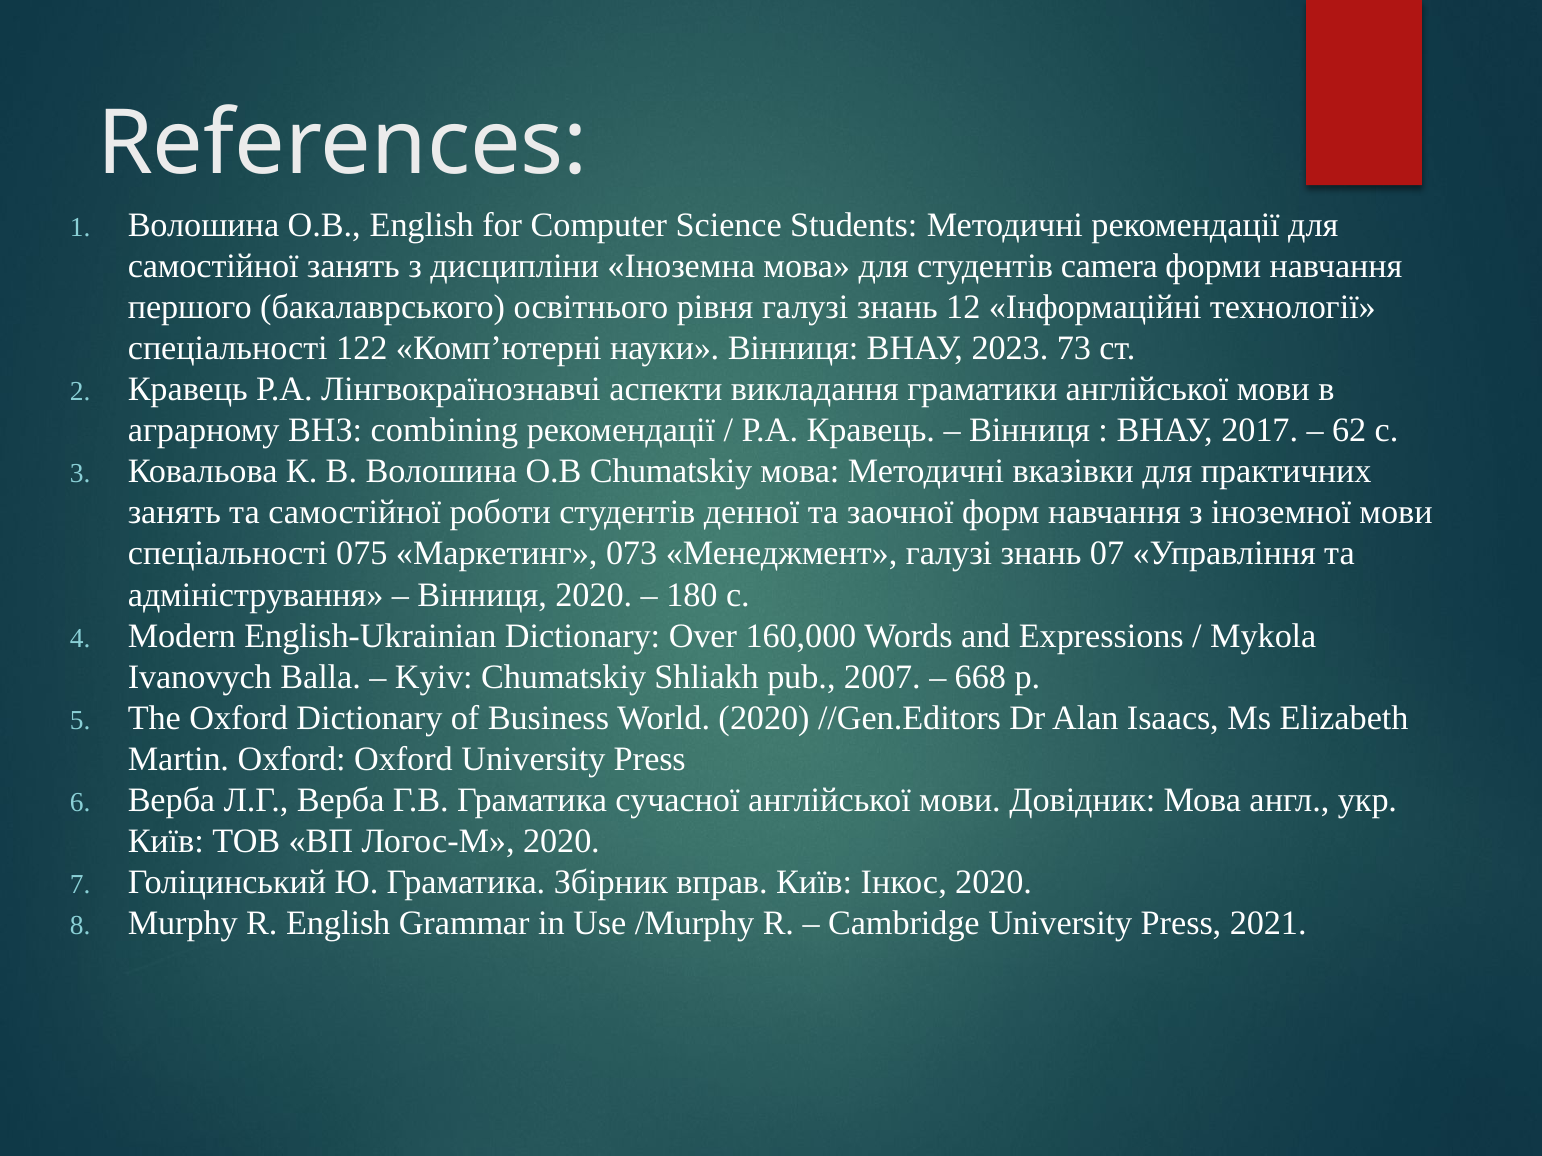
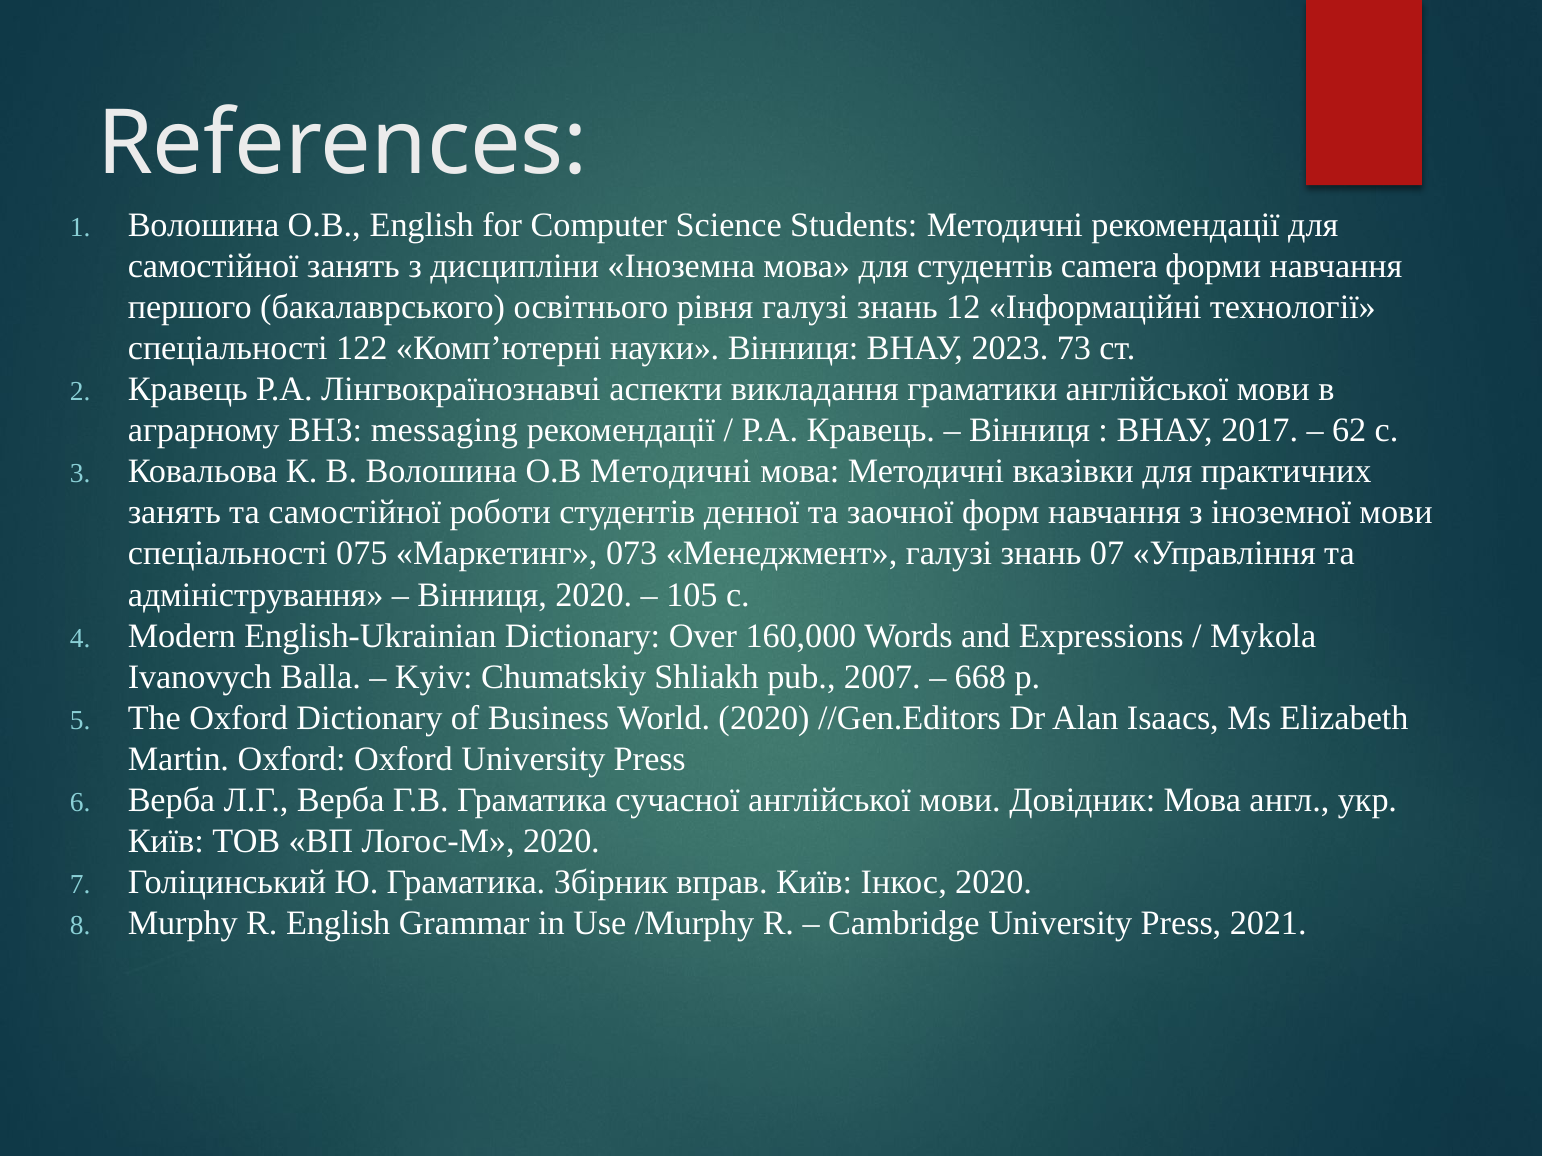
combining: combining -> messaging (444, 431)
О.В Chumatskiy: Chumatskiy -> Методичні (671, 472)
180: 180 -> 105 (692, 595)
